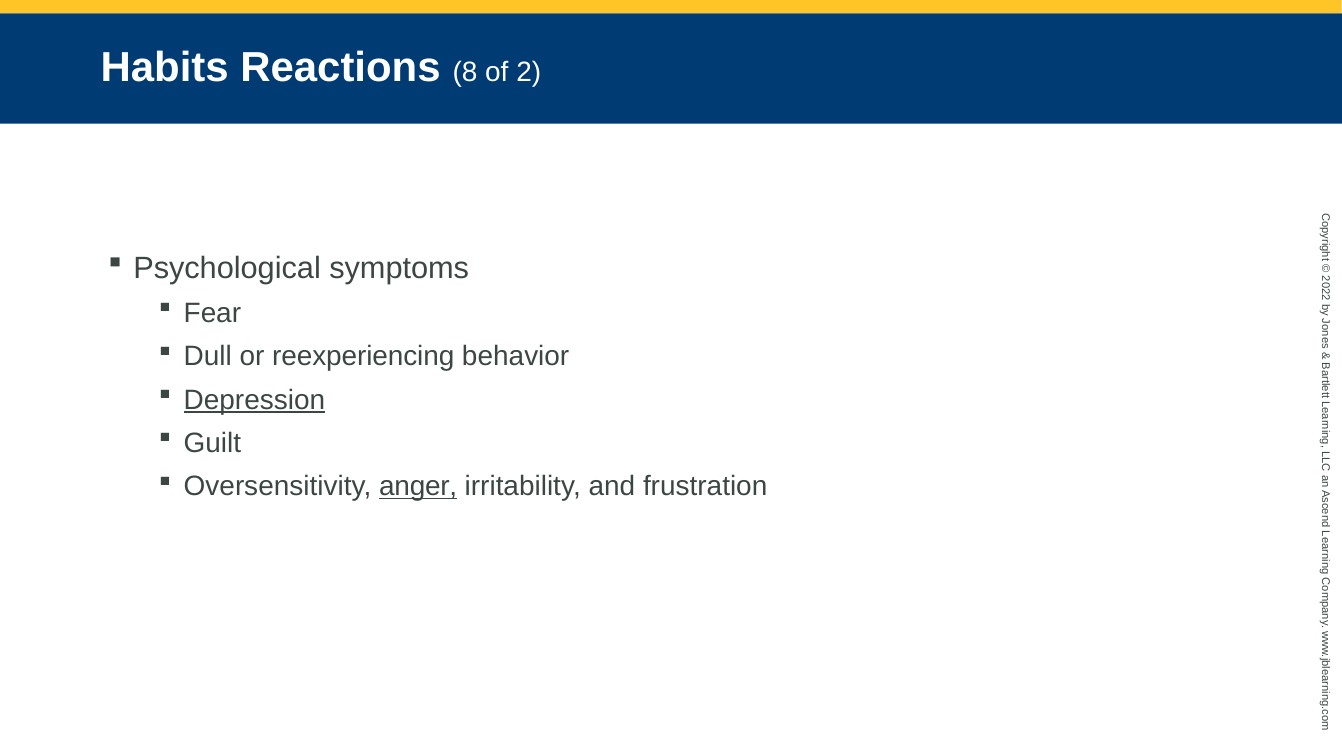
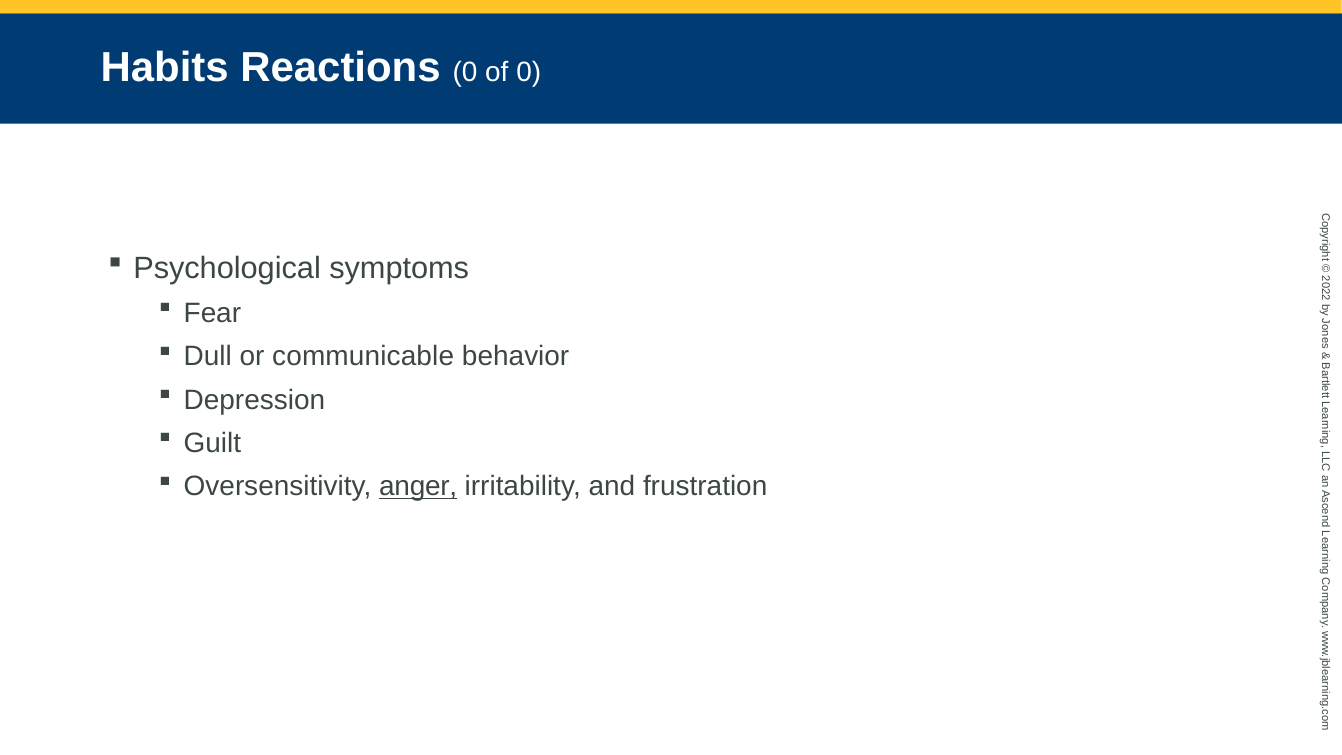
Reactions 8: 8 -> 0 (465, 72)
of 2: 2 -> 0 (529, 72)
reexperiencing: reexperiencing -> communicable (363, 356)
Depression underline: present -> none (254, 400)
